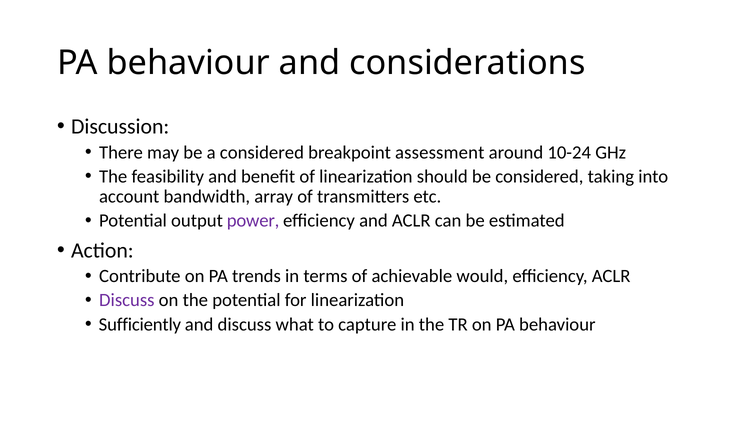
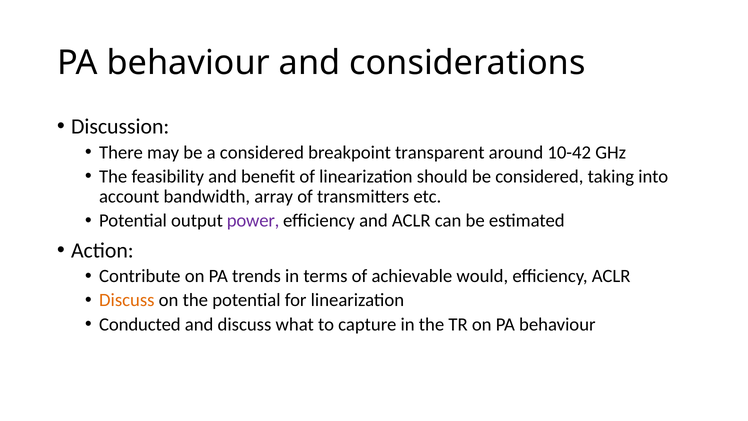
assessment: assessment -> transparent (440, 152)
10-24: 10-24 -> 10-42 (569, 152)
Discuss colour: purple -> orange (127, 300)
Sufficiently: Sufficiently -> Conducted (140, 324)
